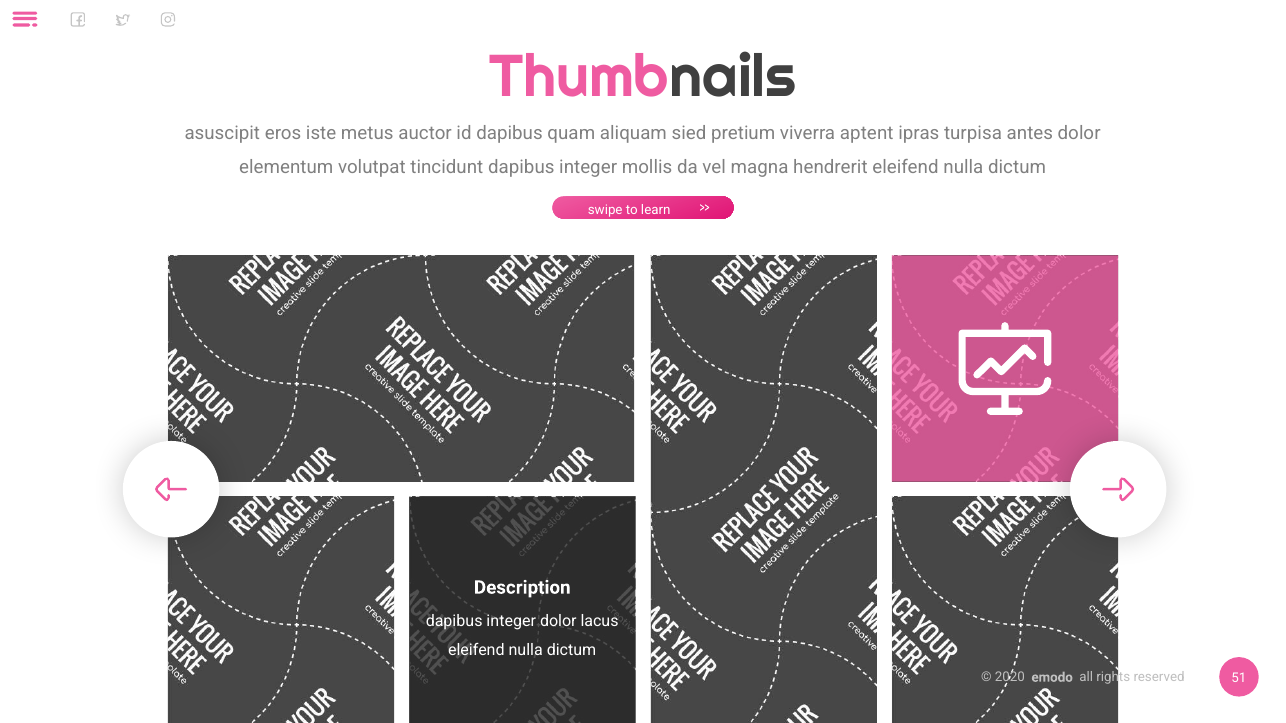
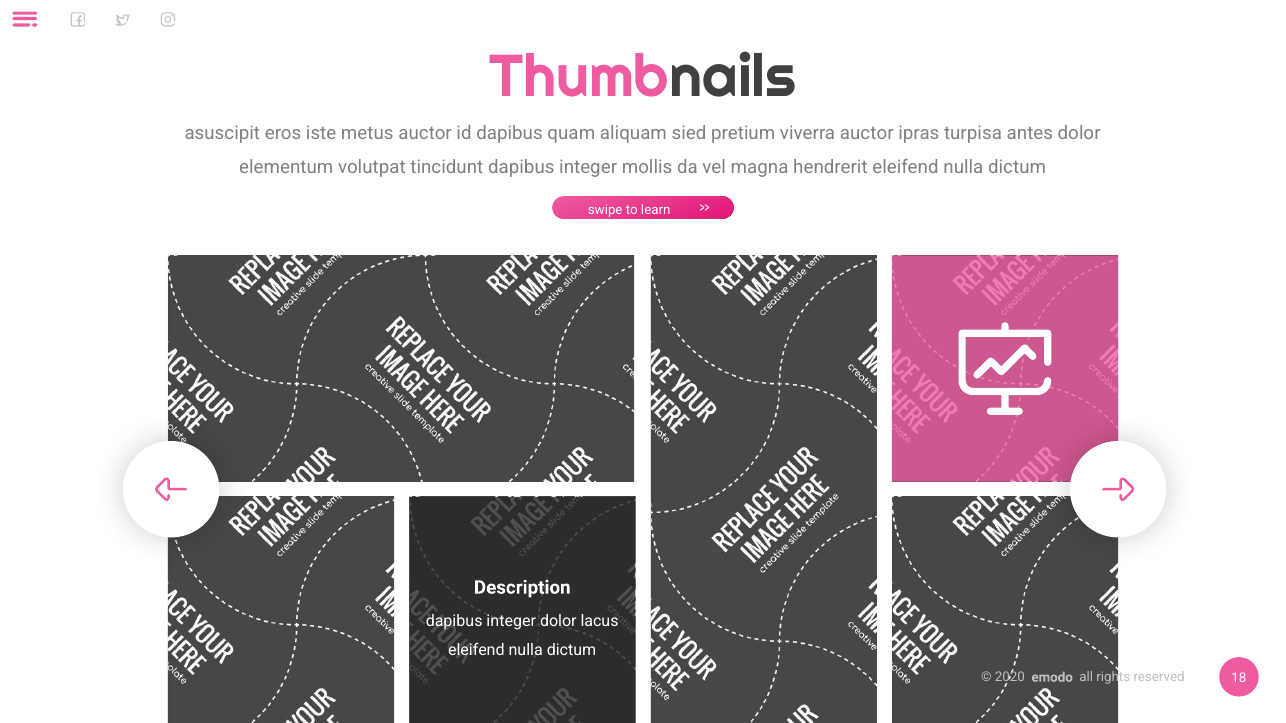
viverra aptent: aptent -> auctor (867, 134)
51: 51 -> 18 (1239, 678)
